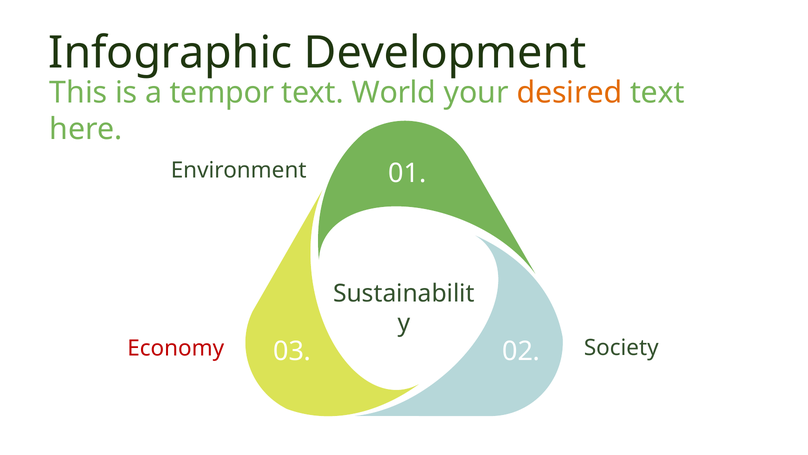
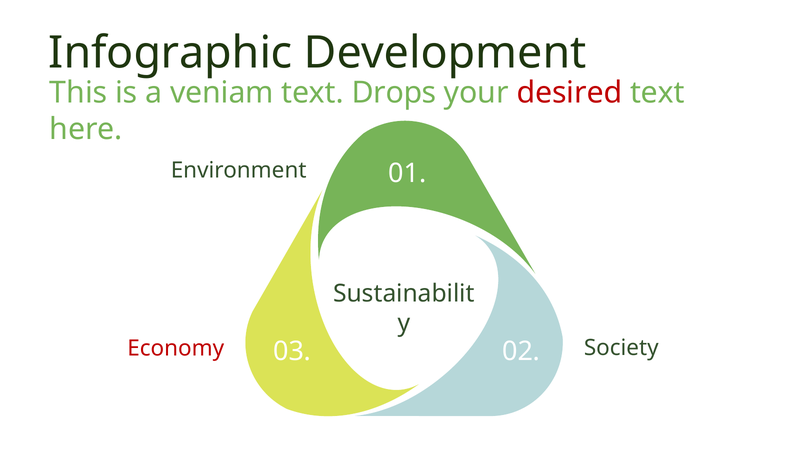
tempor: tempor -> veniam (222, 93)
World: World -> Drops (394, 93)
desired colour: orange -> red (569, 93)
